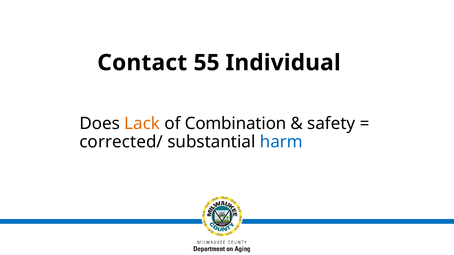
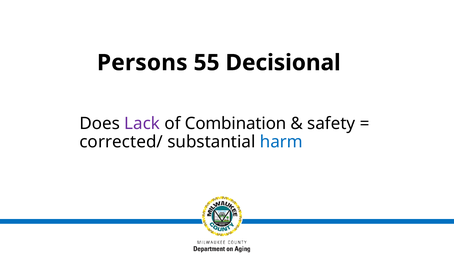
Contact: Contact -> Persons (142, 63)
Individual: Individual -> Decisional (283, 63)
Lack colour: orange -> purple (142, 124)
